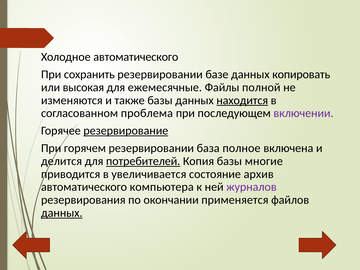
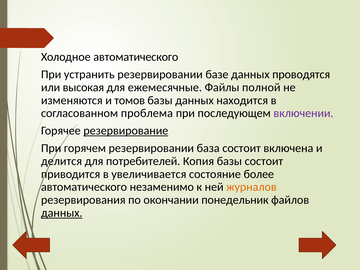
сохранить: сохранить -> устранить (89, 74)
копировать: копировать -> проводятся (301, 74)
также: также -> томов (130, 100)
находится underline: present -> none (242, 100)
база полное: полное -> состоит (242, 148)
потребителей underline: present -> none (143, 161)
базы многие: многие -> состоит (264, 161)
архив: архив -> более (259, 174)
компьютера: компьютера -> незаменимо (162, 187)
журналов colour: purple -> orange (251, 187)
применяется: применяется -> понедельник (235, 200)
